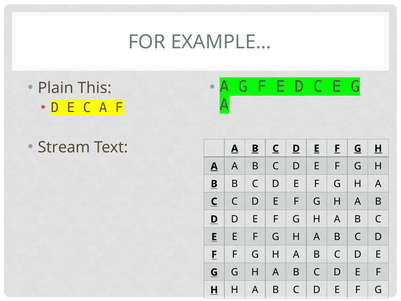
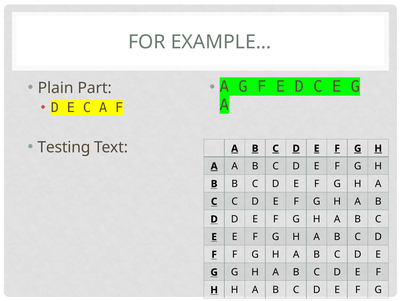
This: This -> Part (95, 88)
Stream: Stream -> Testing (64, 147)
